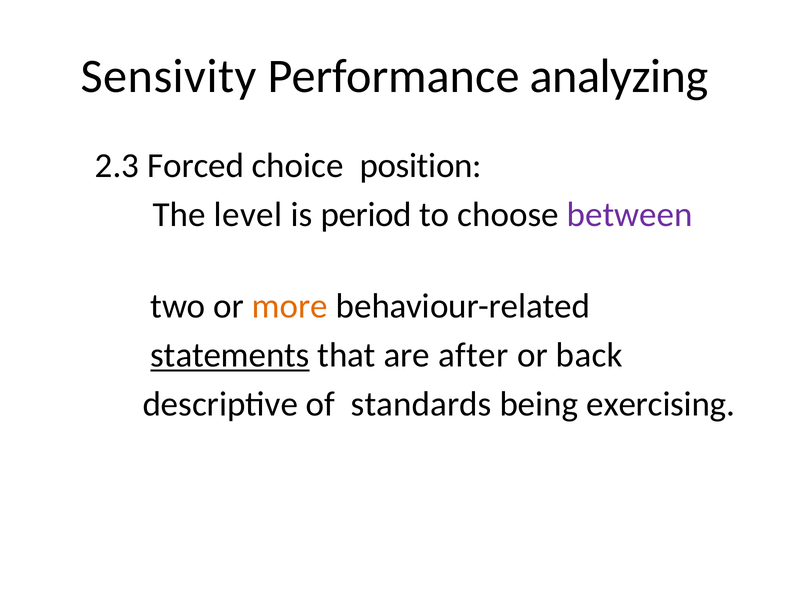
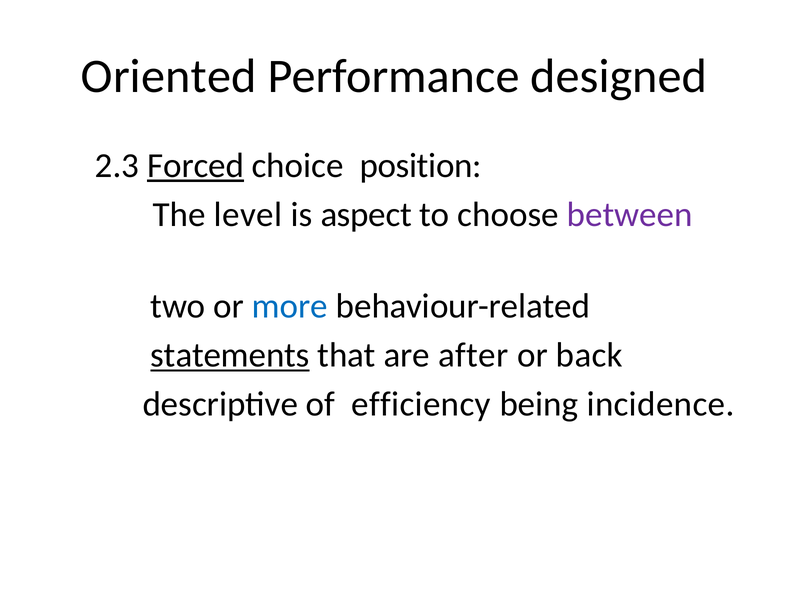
Sensivity: Sensivity -> Oriented (169, 76)
analyzing: analyzing -> designed (619, 76)
Forced underline: none -> present (196, 166)
period: period -> aspect (366, 215)
more colour: orange -> blue (290, 306)
standards: standards -> efficiency (421, 404)
exercising: exercising -> incidence (660, 404)
